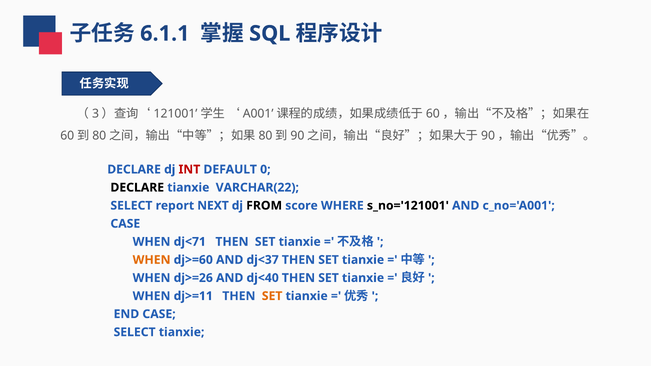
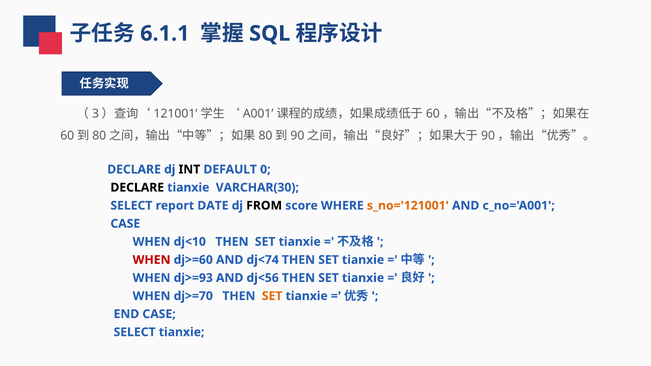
INT colour: red -> black (189, 170)
VARCHAR(22: VARCHAR(22 -> VARCHAR(30 (257, 188)
NEXT: NEXT -> DATE (213, 206)
s_no='121001 colour: black -> orange (408, 206)
dj<71: dj<71 -> dj<10 (190, 242)
WHEN colour: orange -> red (152, 260)
dj<37: dj<37 -> dj<74 (263, 260)
dj>=26: dj>=26 -> dj>=93 (193, 278)
dj<40: dj<40 -> dj<56 (263, 278)
dj>=11: dj>=11 -> dj>=70 (193, 296)
